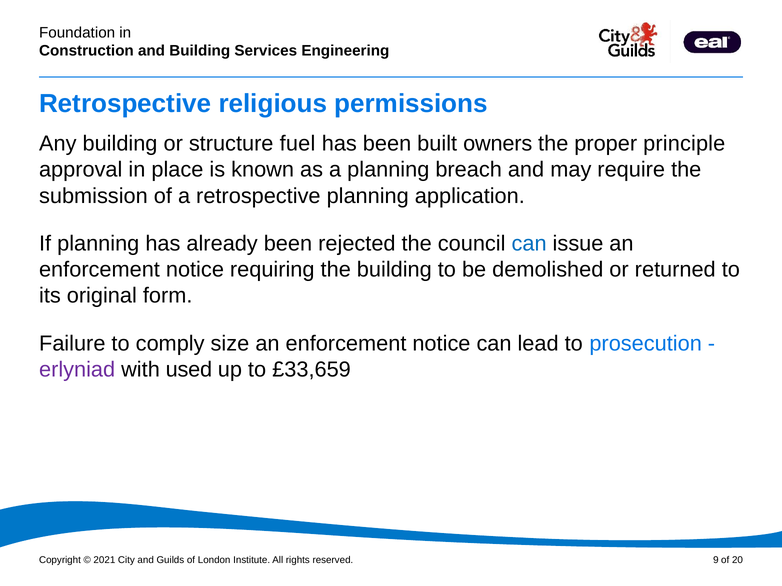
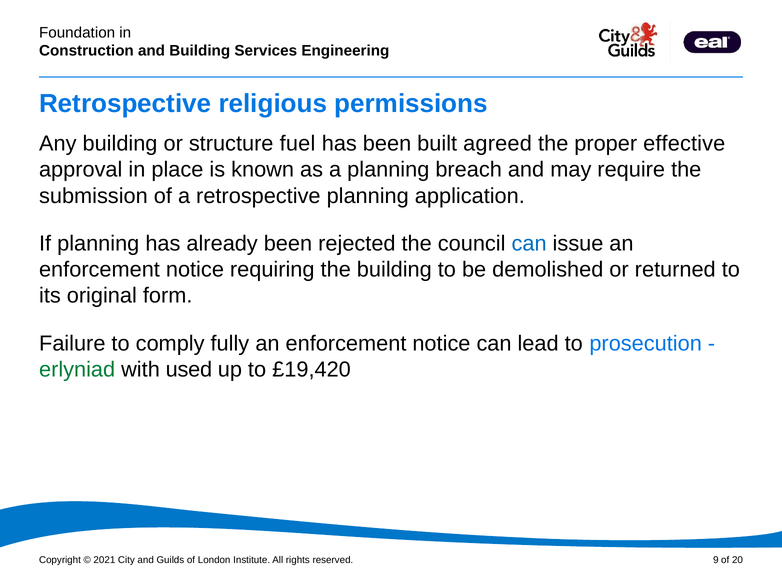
owners: owners -> agreed (498, 144)
principle: principle -> effective (684, 144)
size: size -> fully (230, 344)
erlyniad colour: purple -> green (77, 370)
£33,659: £33,659 -> £19,420 (312, 370)
